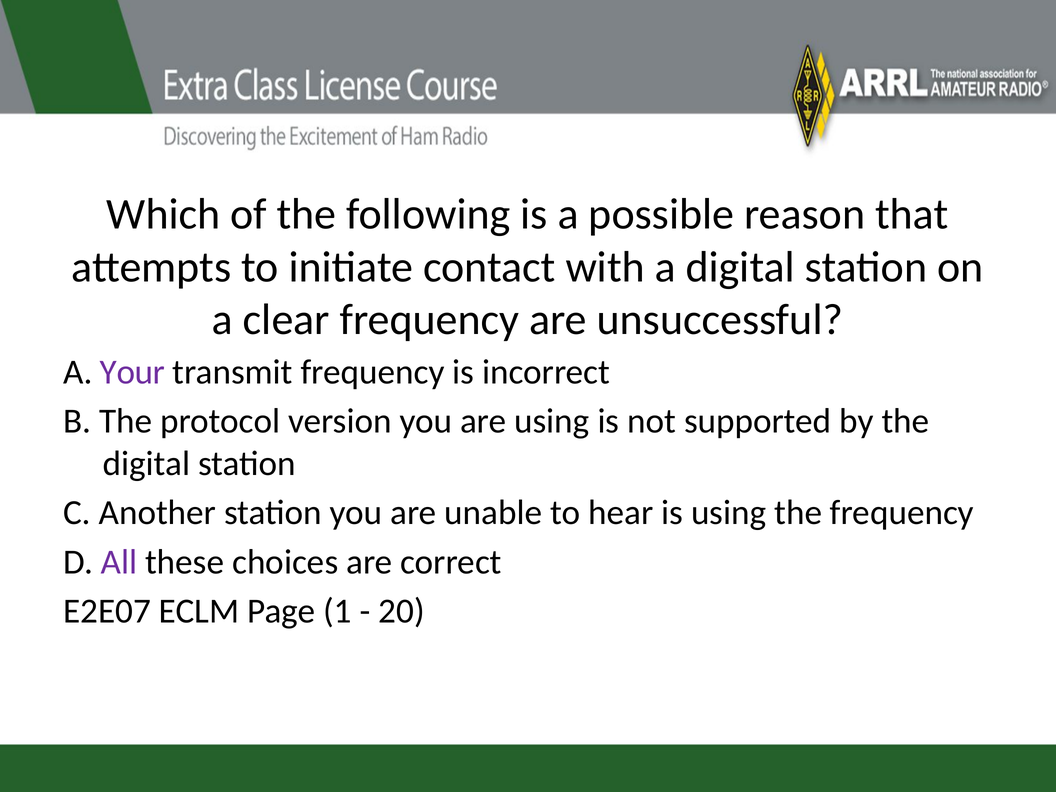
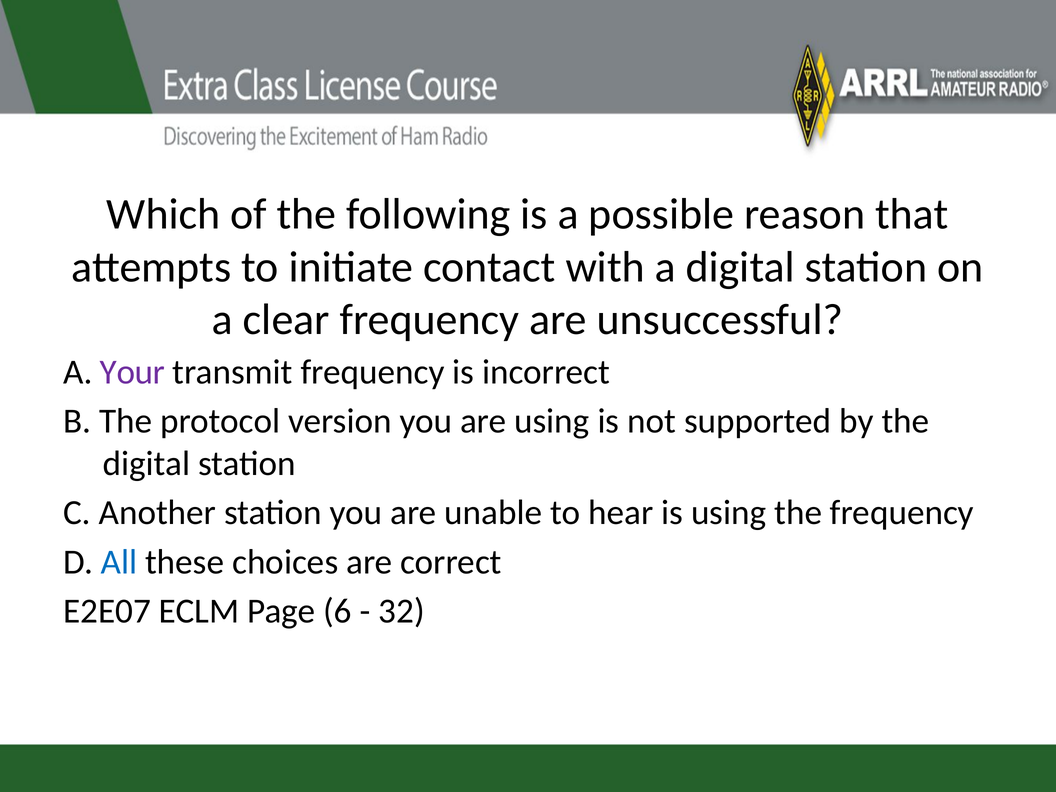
All colour: purple -> blue (119, 562)
1: 1 -> 6 (337, 611)
20: 20 -> 32 (402, 611)
